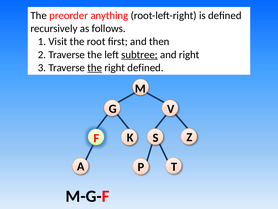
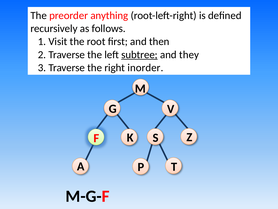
and right: right -> they (189, 54)
the underline: present -> none (95, 67)
right defined: defined -> inorder (145, 67)
